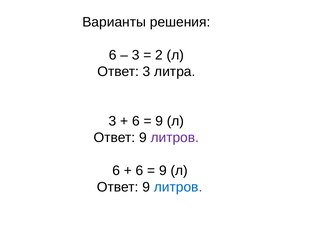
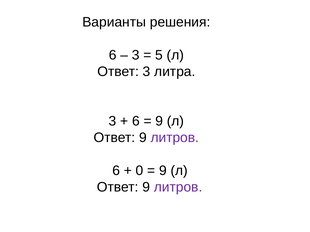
2: 2 -> 5 (159, 55)
6: 6 -> 0 (139, 171)
литров colour: blue -> purple (178, 187)
